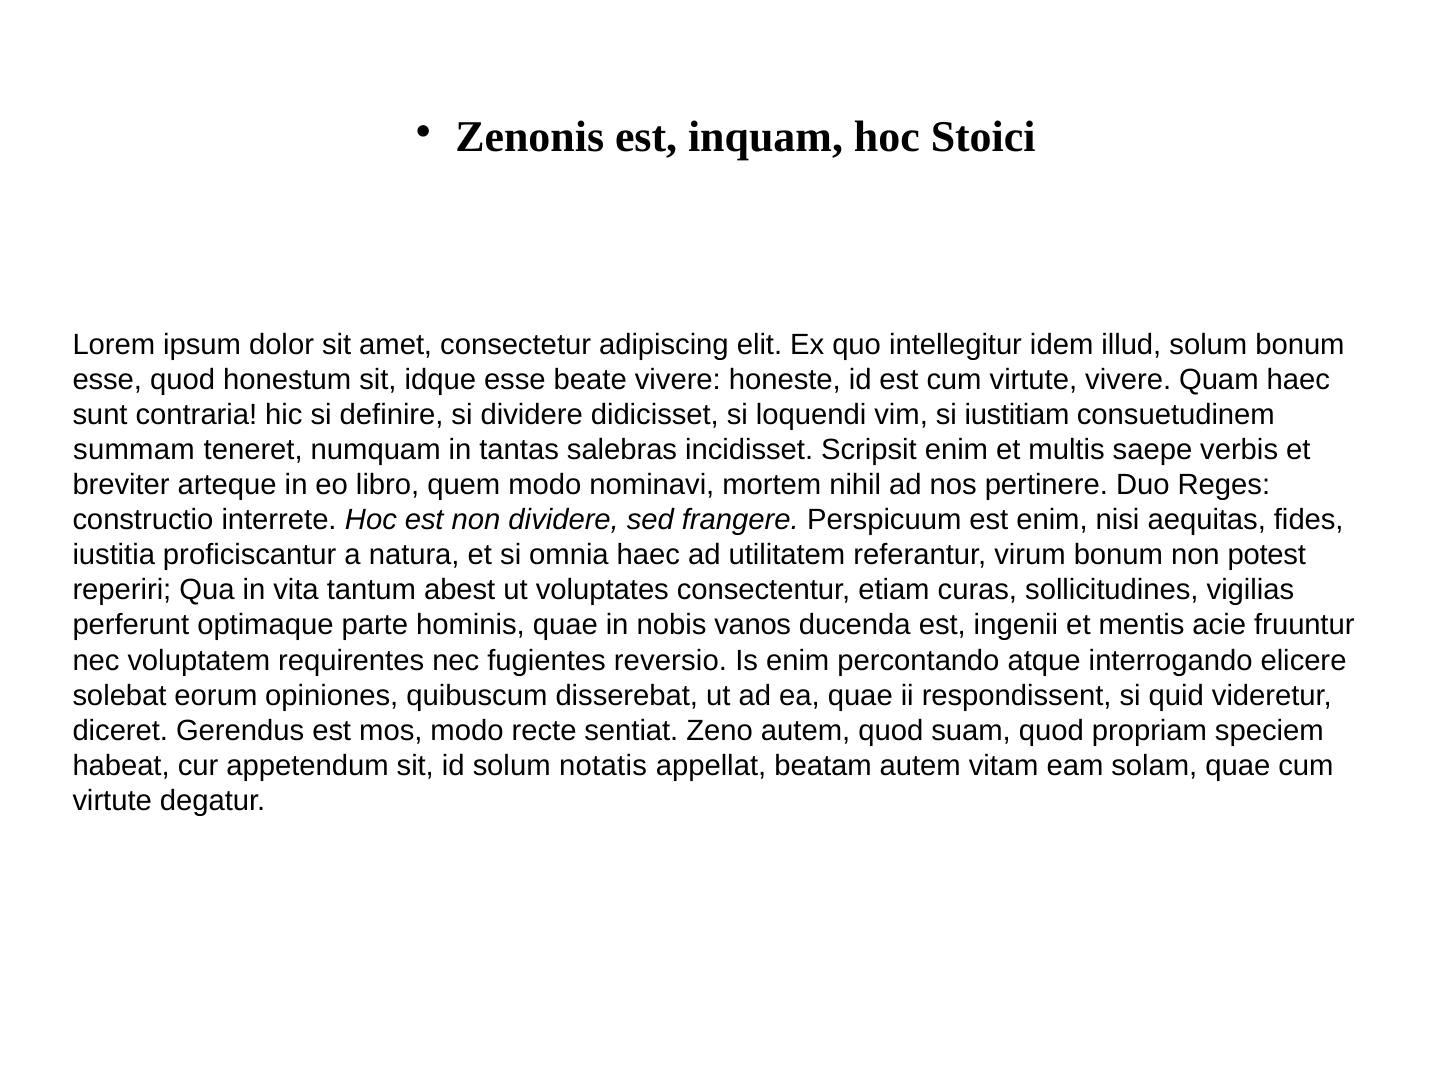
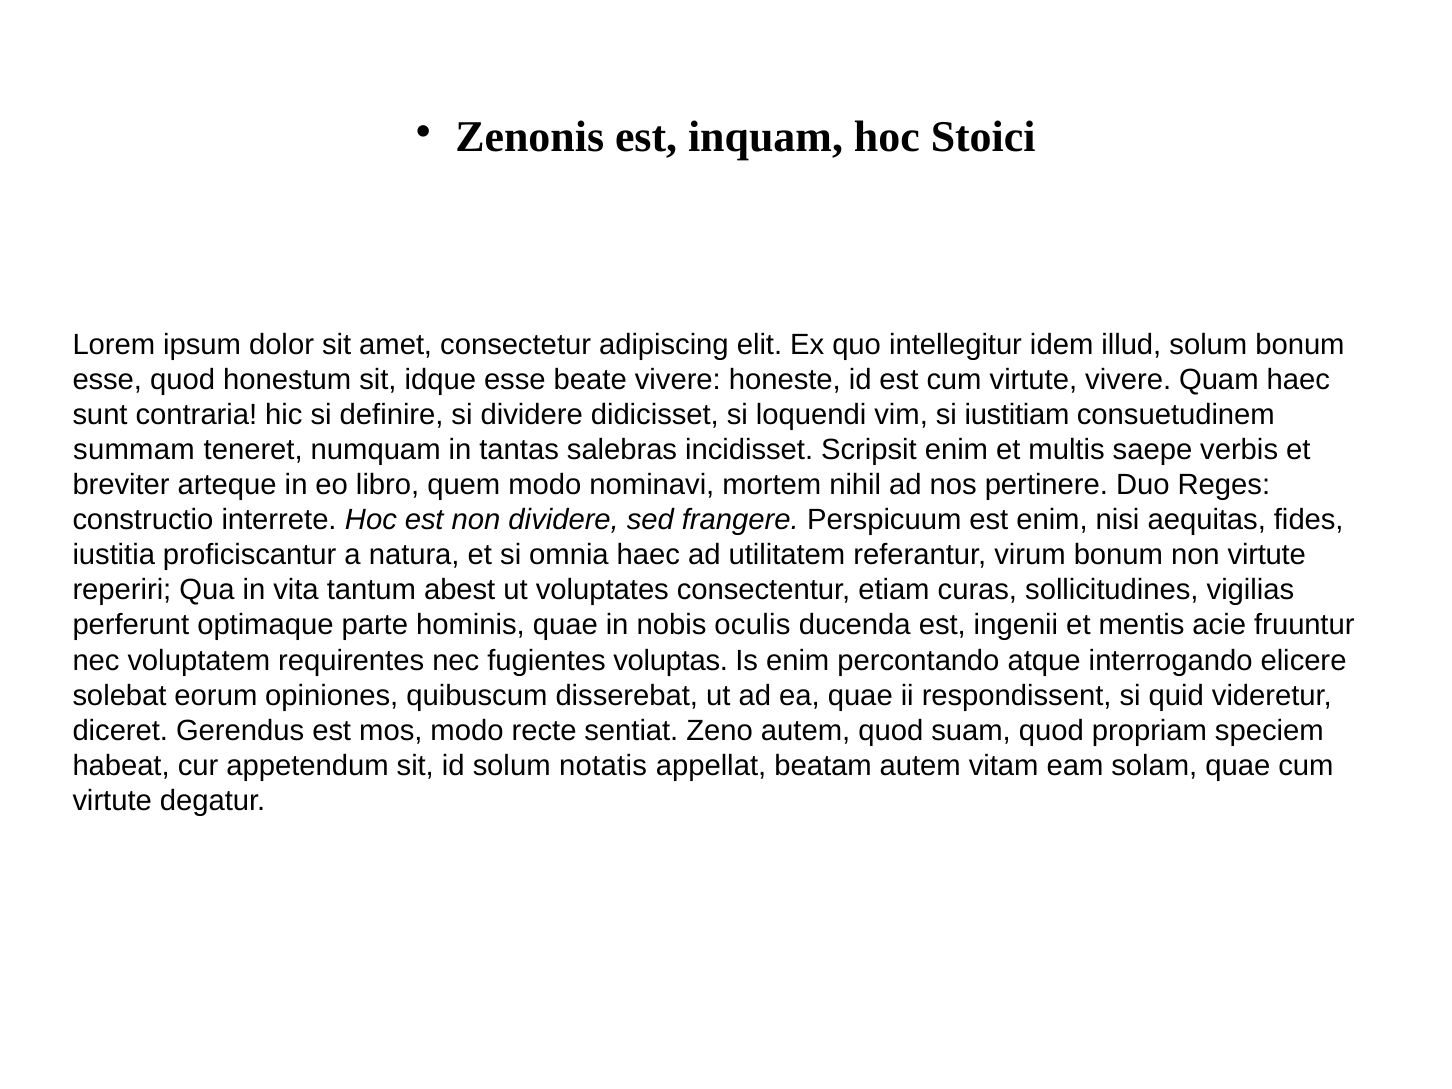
non potest: potest -> virtute (1267, 555)
vanos: vanos -> oculis (752, 625)
reversio: reversio -> voluptas (671, 660)
